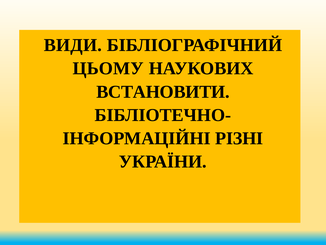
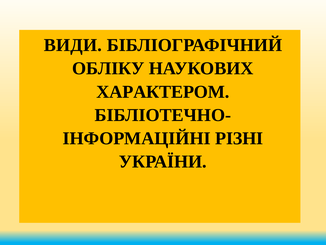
ЦЬОМУ: ЦЬОМУ -> ОБЛІКУ (108, 68)
ВСТАНОВИТИ: ВСТАНОВИТИ -> ХАРАКТЕРОМ (163, 92)
